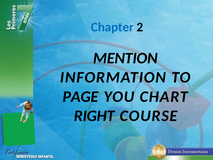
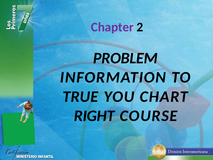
Chapter colour: blue -> purple (112, 27)
MENTION: MENTION -> PROBLEM (125, 58)
PAGE: PAGE -> TRUE (80, 96)
